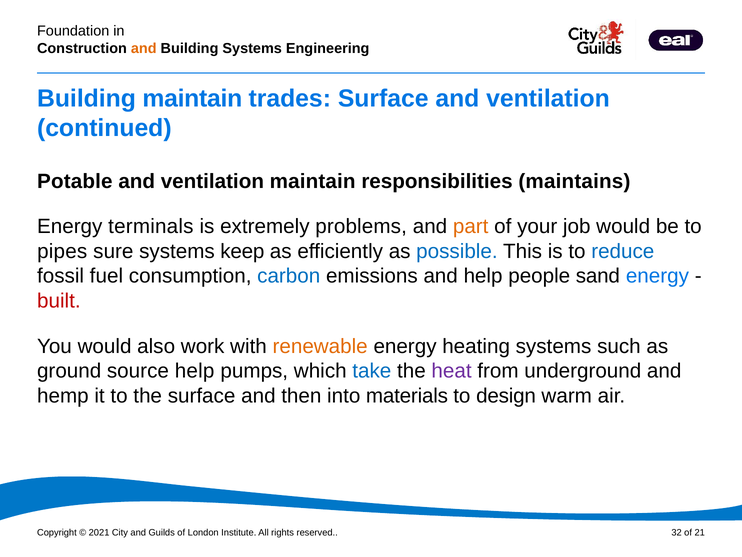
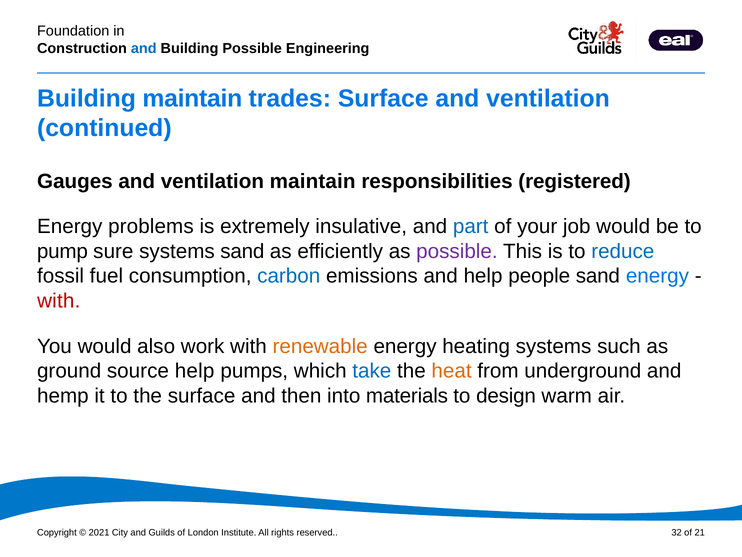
and colour: orange -> blue (144, 48)
Building Systems: Systems -> Possible (252, 48)
Potable: Potable -> Gauges (75, 181)
maintains: maintains -> registered (575, 181)
terminals: terminals -> problems (151, 226)
problems: problems -> insulative (361, 226)
part colour: orange -> blue (471, 226)
pipes: pipes -> pump (62, 251)
systems keep: keep -> sand (242, 251)
possible colour: blue -> purple (457, 251)
built: built -> with (59, 301)
heat colour: purple -> orange (452, 371)
